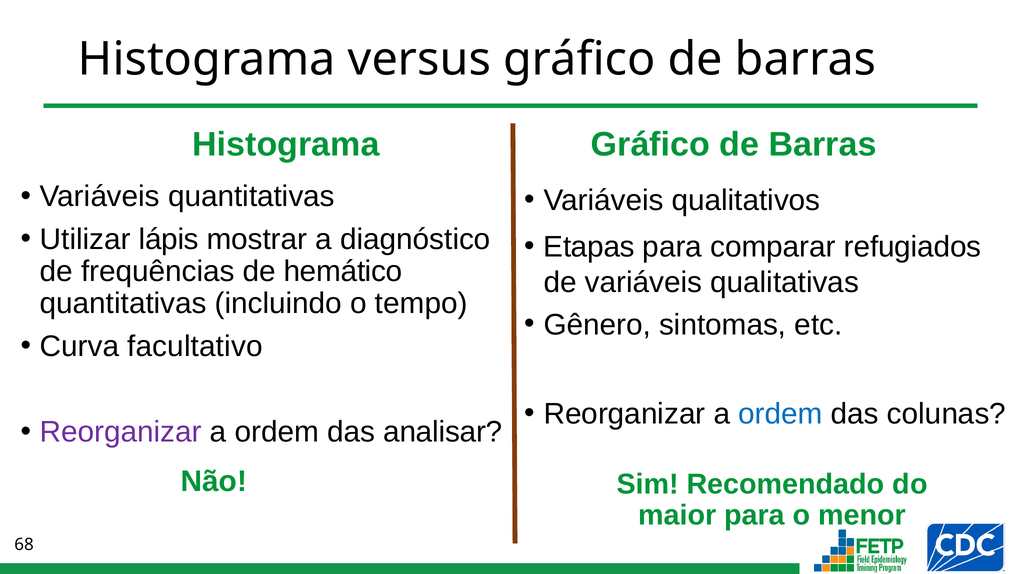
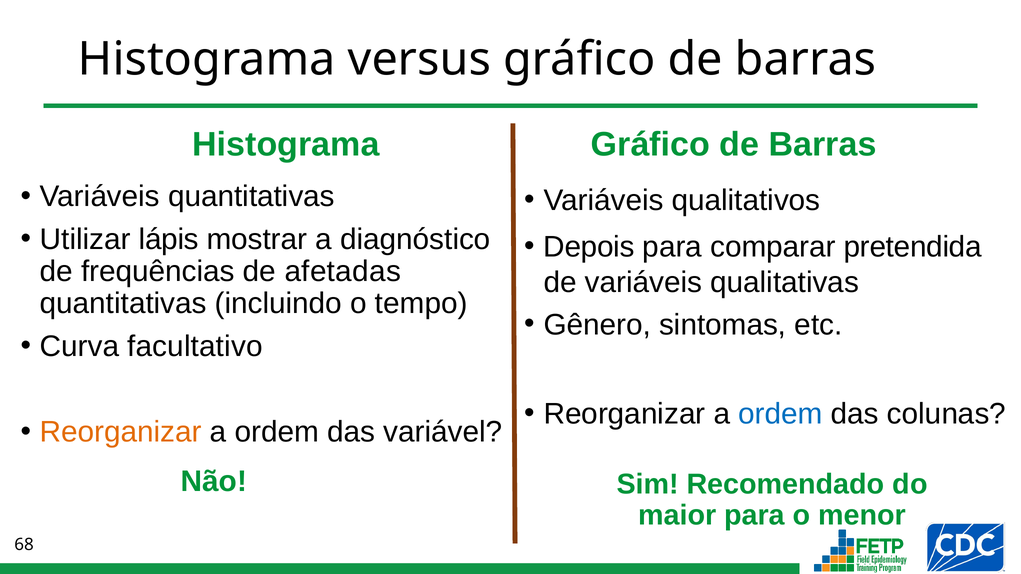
Etapas: Etapas -> Depois (589, 247)
refugiados: refugiados -> pretendida (913, 247)
hemático: hemático -> afetadas (343, 272)
Reorganizar colour: purple -> orange (121, 432)
analisar: analisar -> variável (443, 432)
